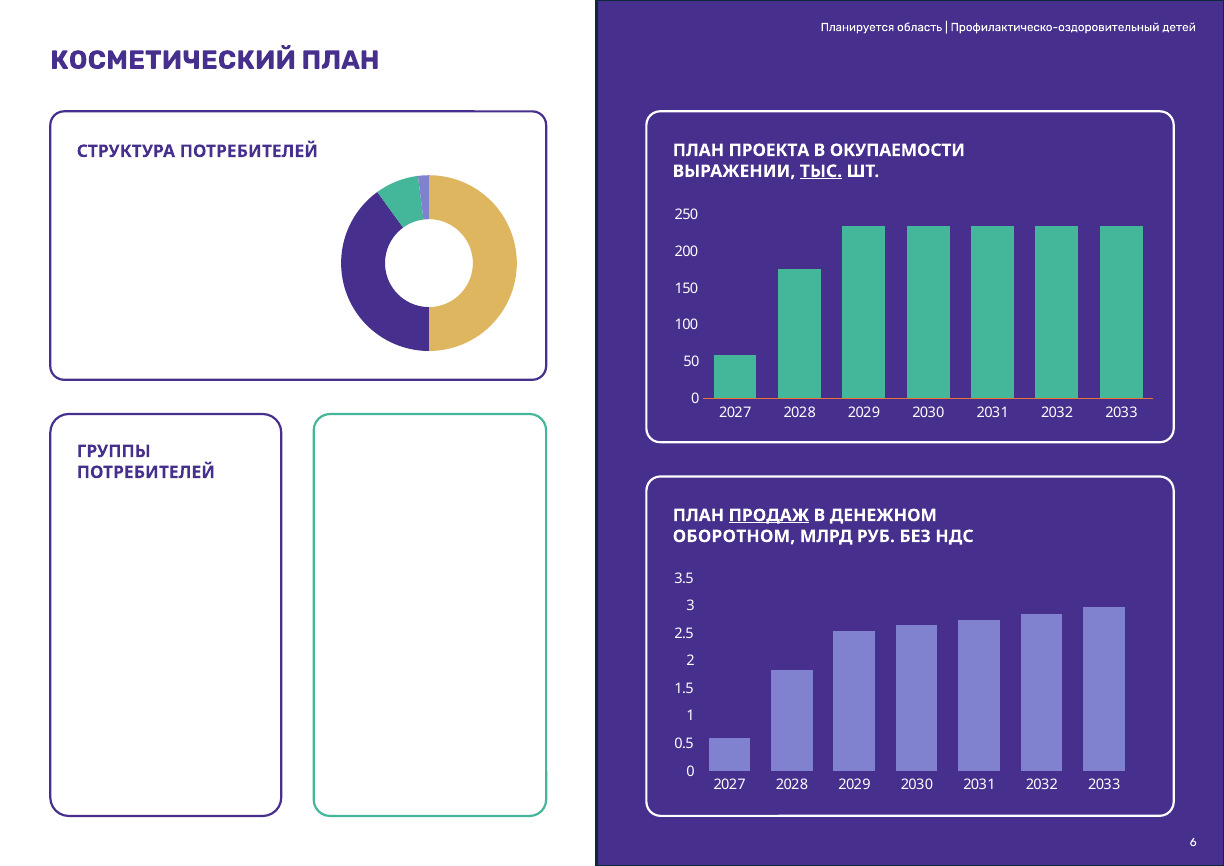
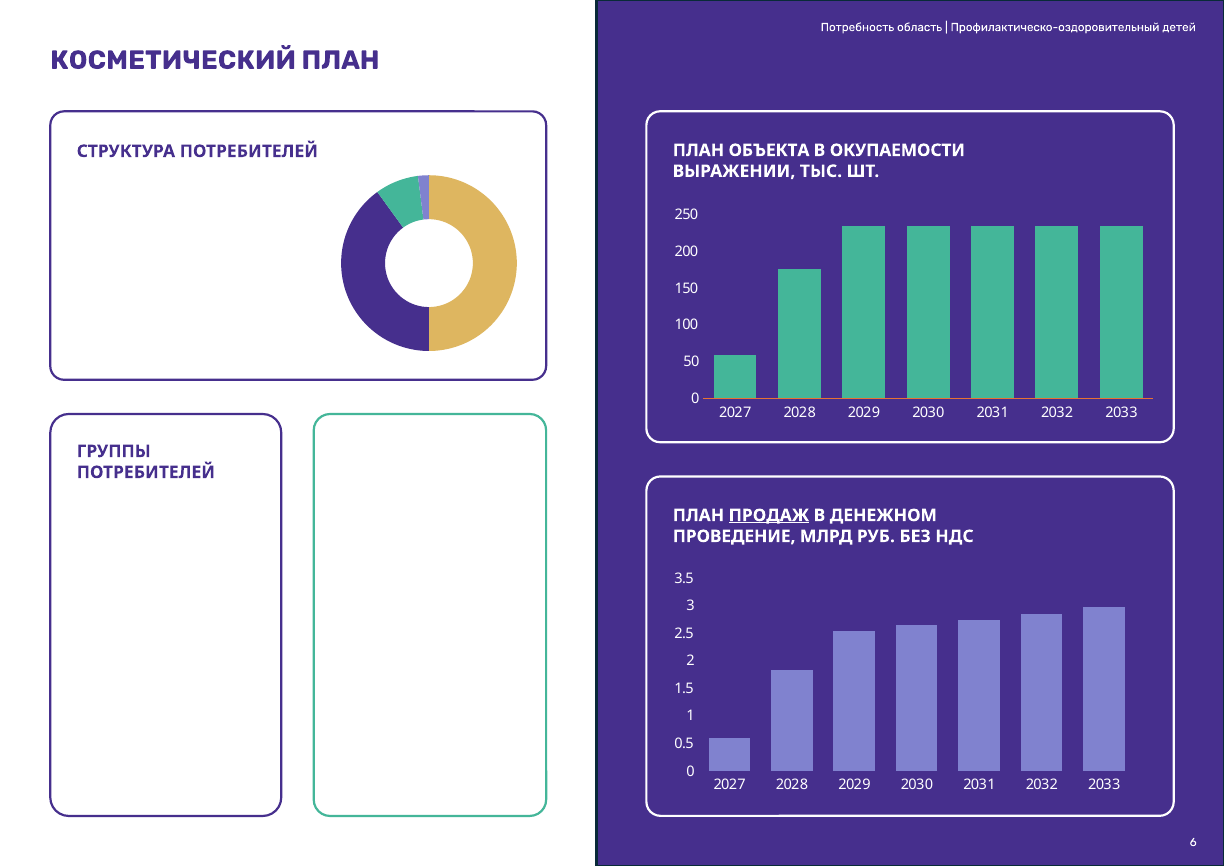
Планируется: Планируется -> Потребность (857, 27)
ПРОЕКТА: ПРОЕКТА -> ОБЪЕКТА (769, 150)
ТЫС underline: present -> none (821, 171)
ОБОРОТНОМ: ОБОРОТНОМ -> ПРОВЕДЕНИЕ (734, 536)
